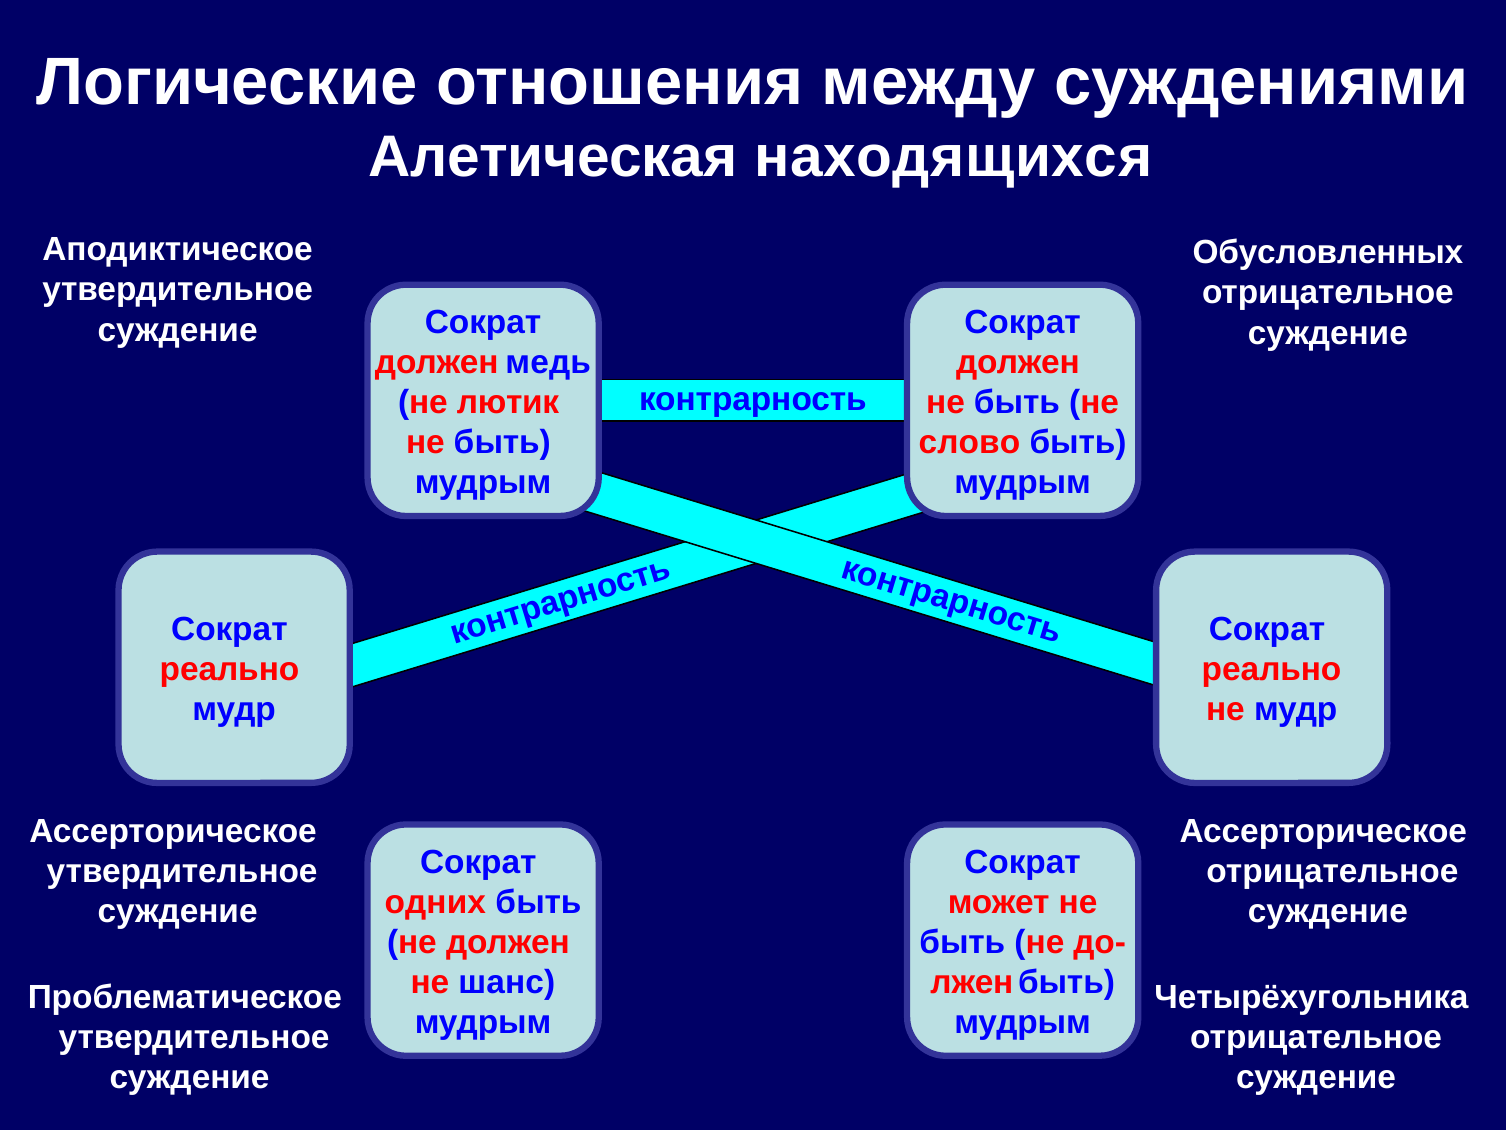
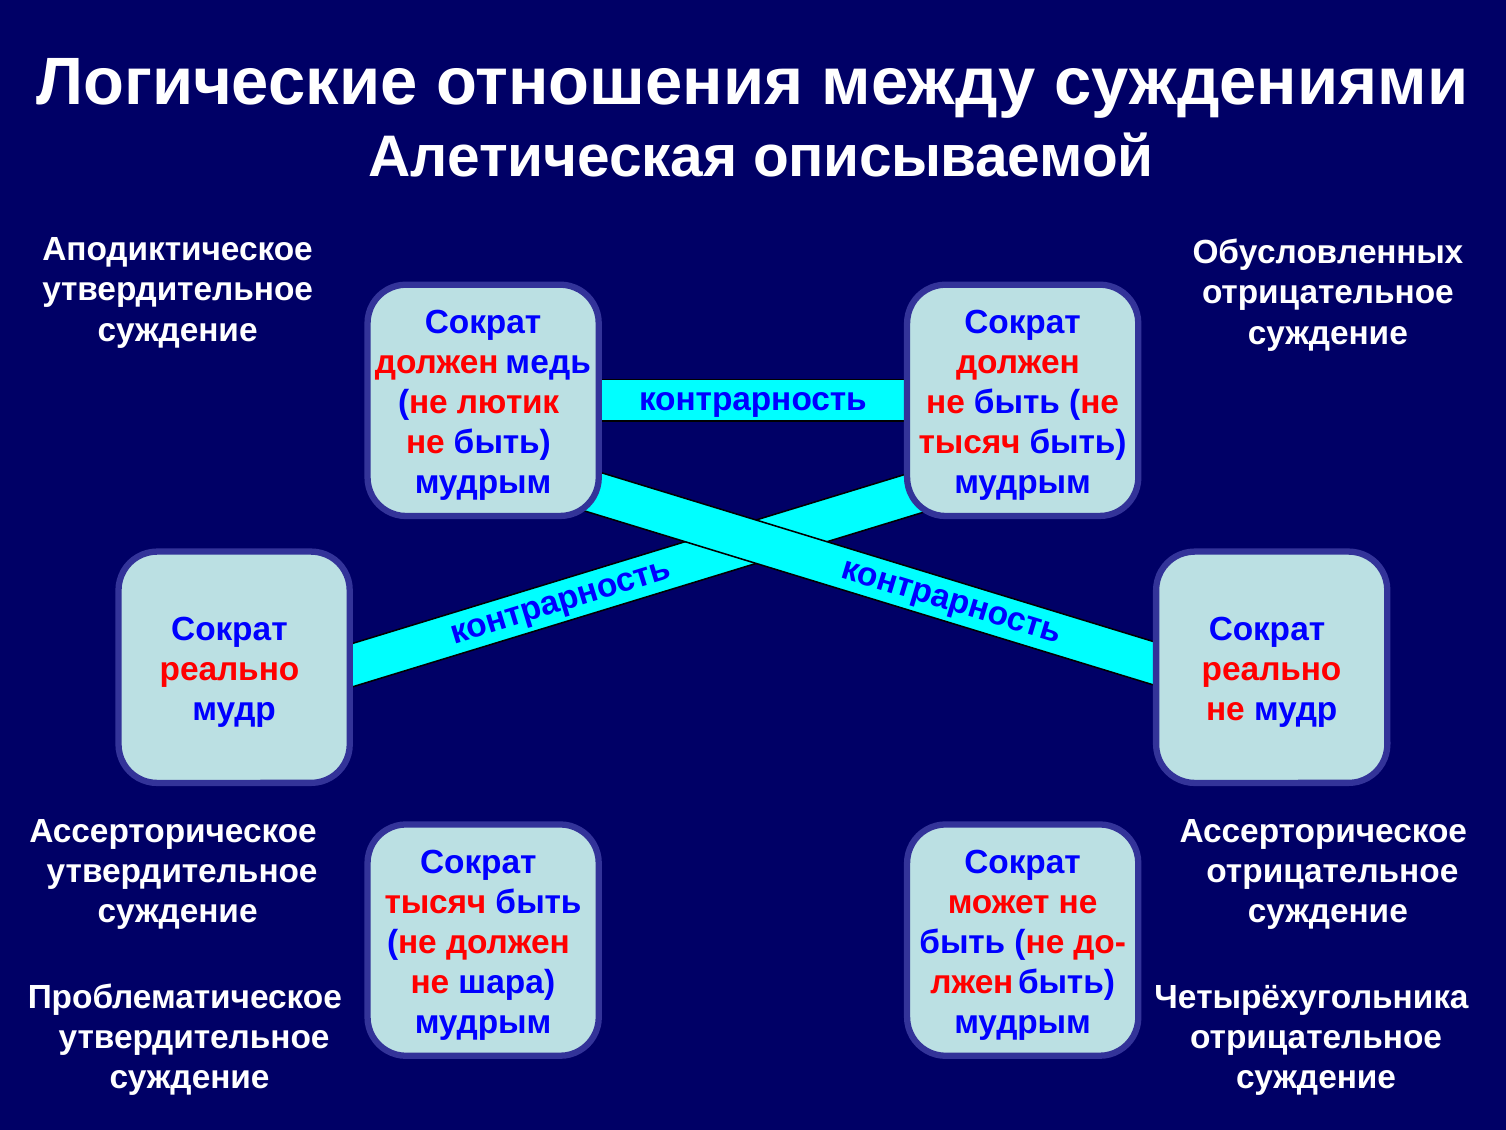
находящихся: находящихся -> описываемой (954, 157)
слово: слово -> тысяч (970, 443)
одних: одних -> тысяч (435, 902)
шанс: шанс -> шара (507, 982)
